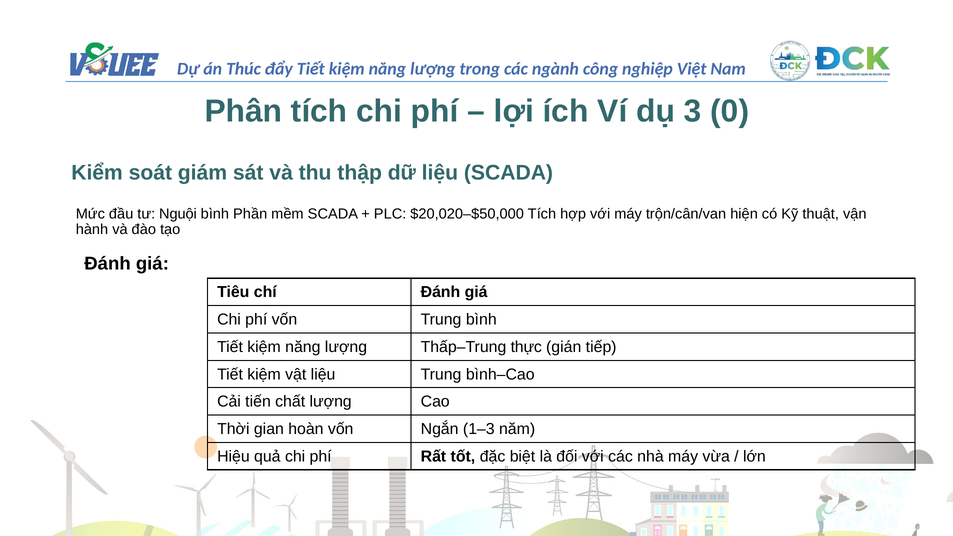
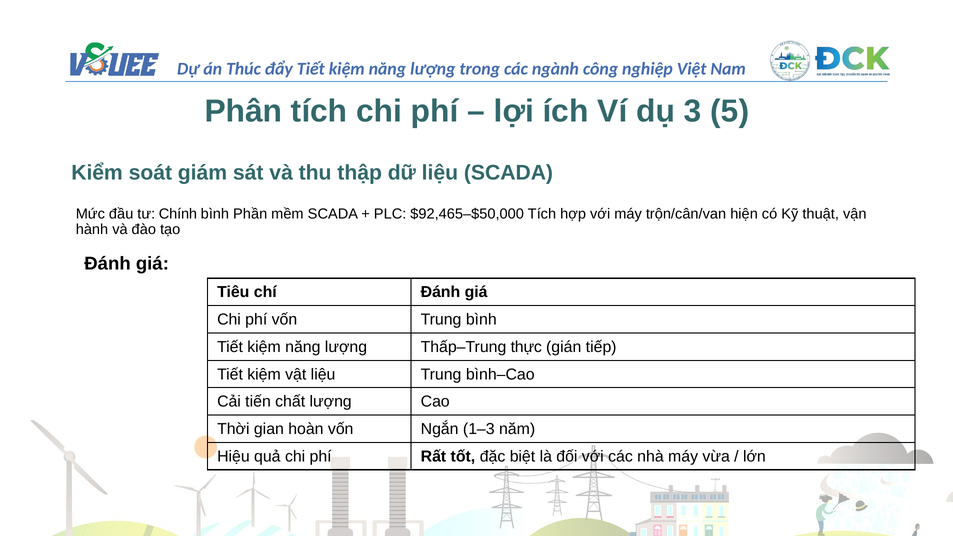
0: 0 -> 5 (730, 111)
Nguội: Nguội -> Chính (178, 214)
$20,020–$50,000: $20,020–$50,000 -> $92,465–$50,000 (467, 214)
